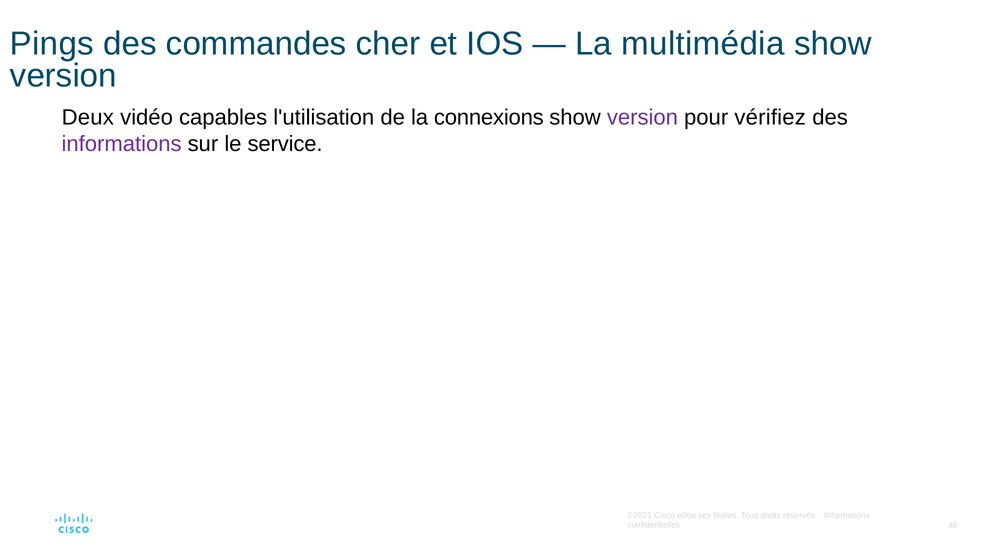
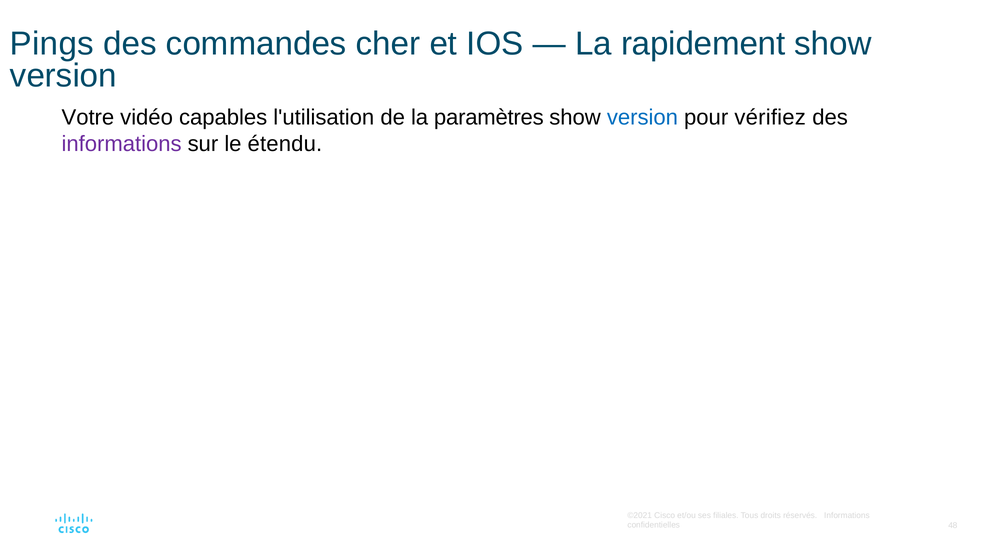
multimédia: multimédia -> rapidement (703, 44)
Deux: Deux -> Votre (88, 117)
connexions: connexions -> paramètres (489, 117)
version colour: purple -> blue (642, 117)
service: service -> étendu (285, 144)
